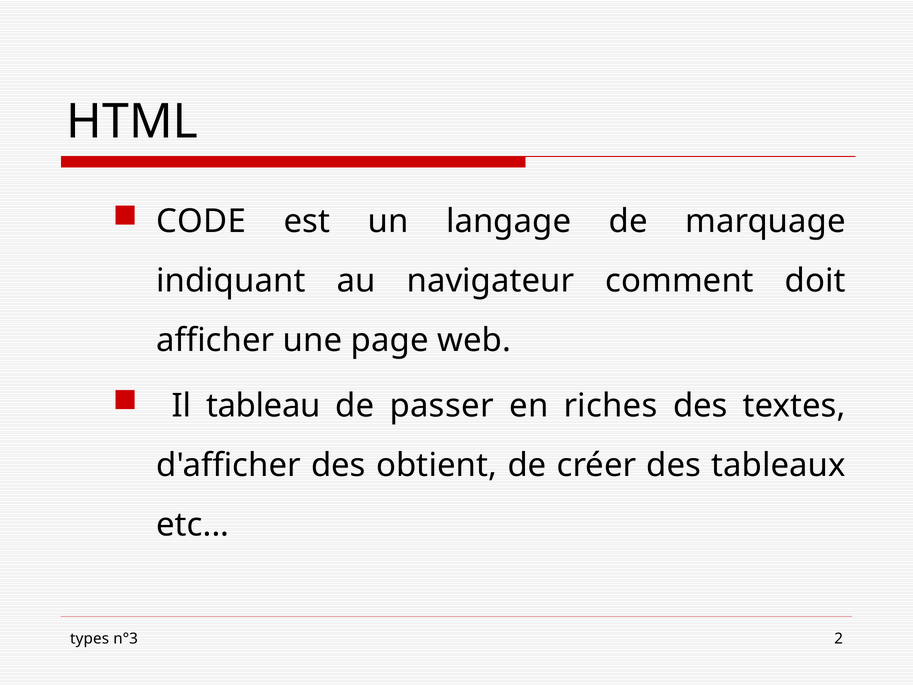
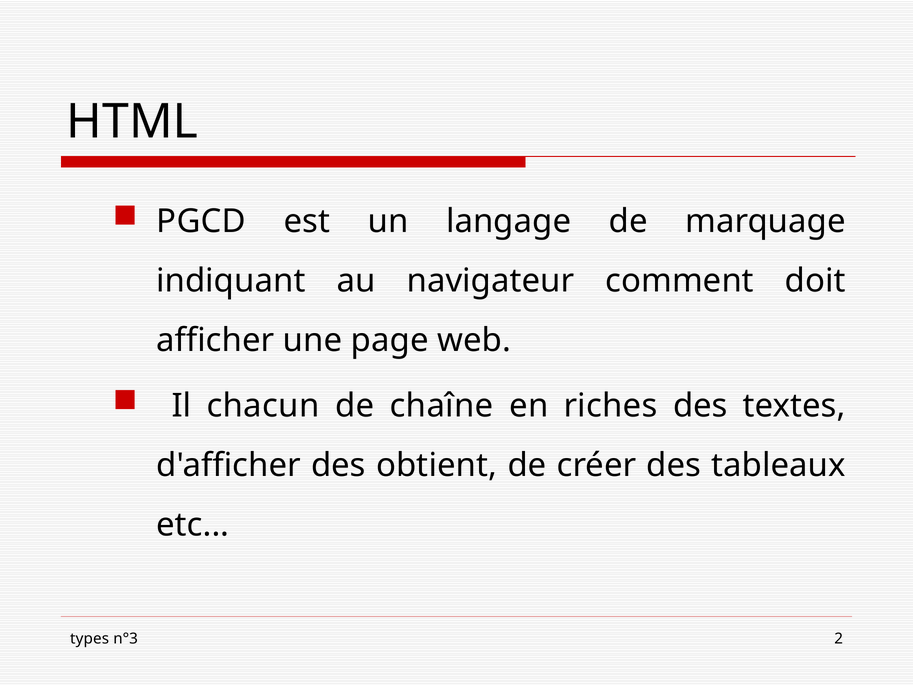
CODE: CODE -> PGCD (201, 221)
tableau: tableau -> chacun (263, 406)
passer: passer -> chaîne (442, 406)
